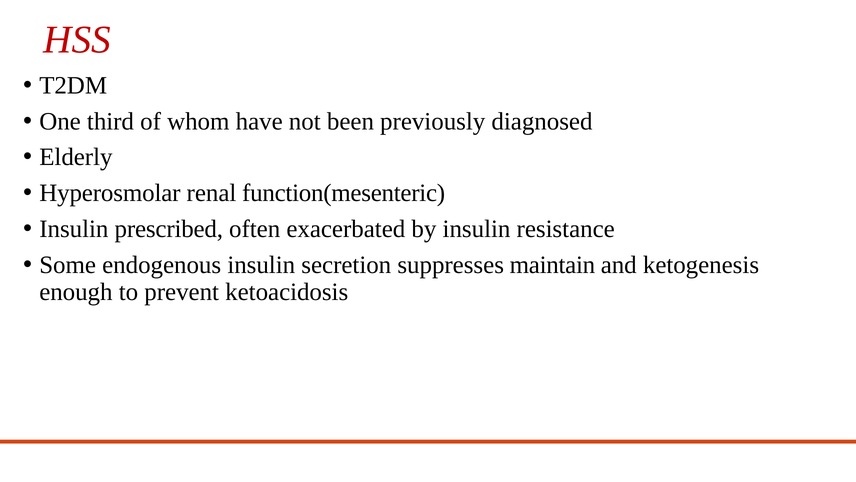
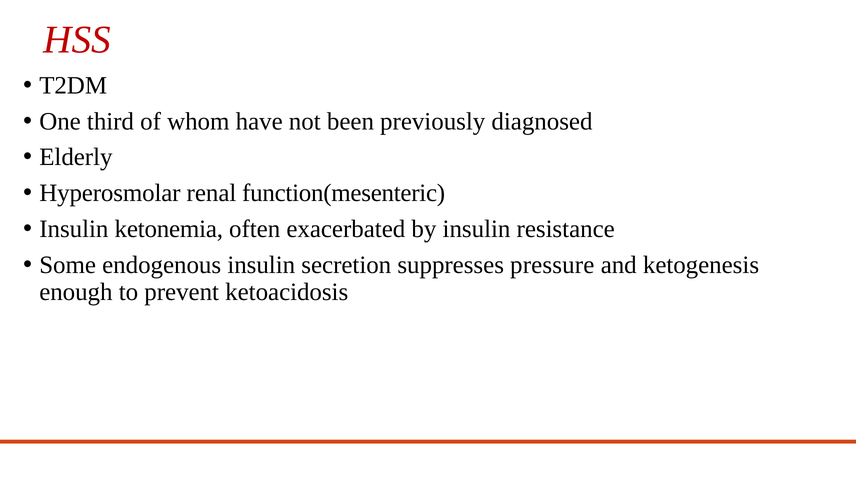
prescribed: prescribed -> ketonemia (169, 229)
maintain: maintain -> pressure (552, 265)
